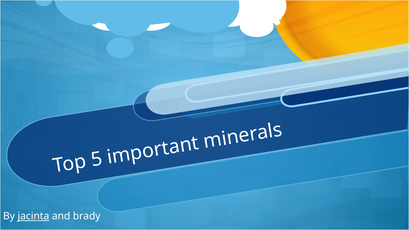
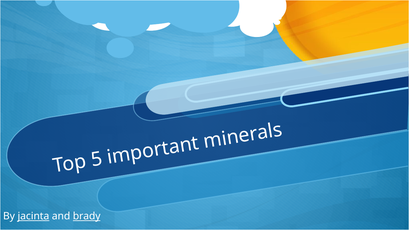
brady underline: none -> present (87, 216)
